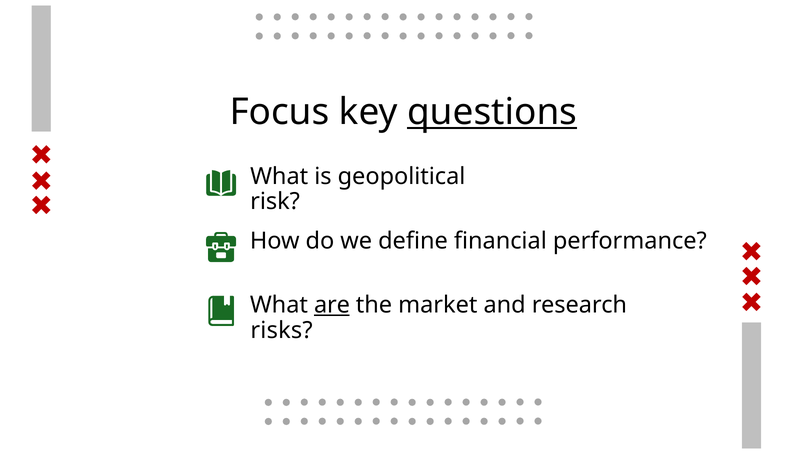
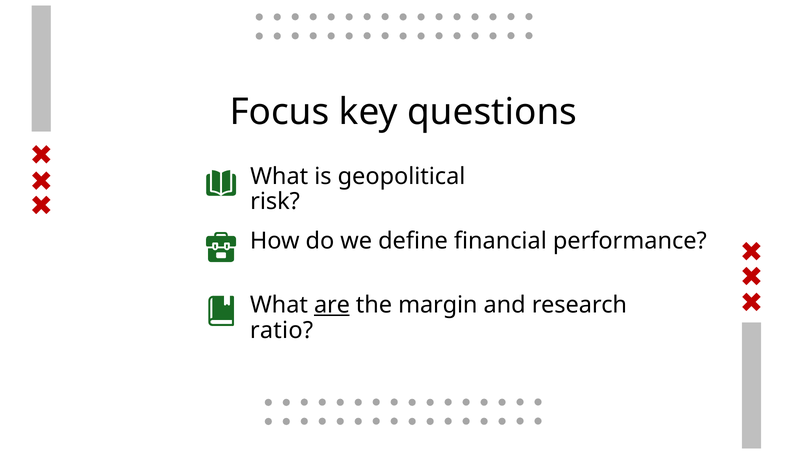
questions underline: present -> none (492, 112)
market: market -> margin (438, 305)
risks: risks -> ratio (282, 331)
